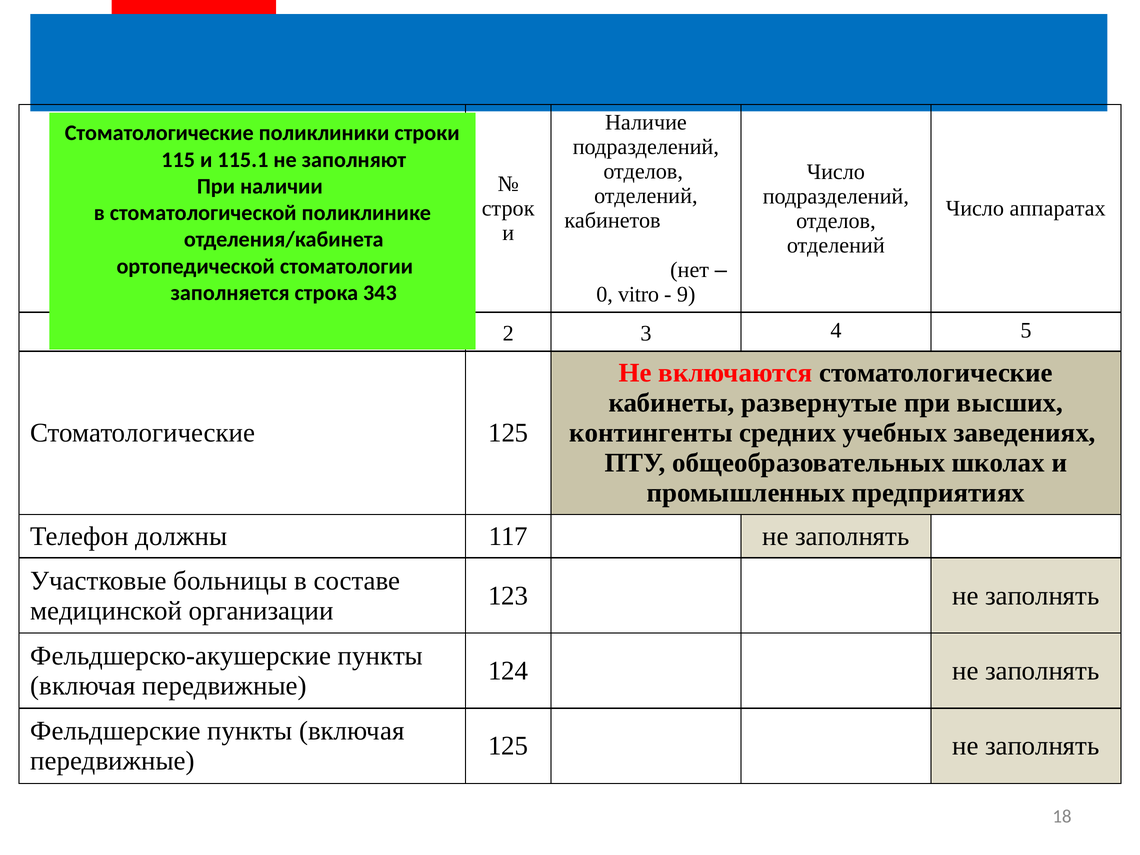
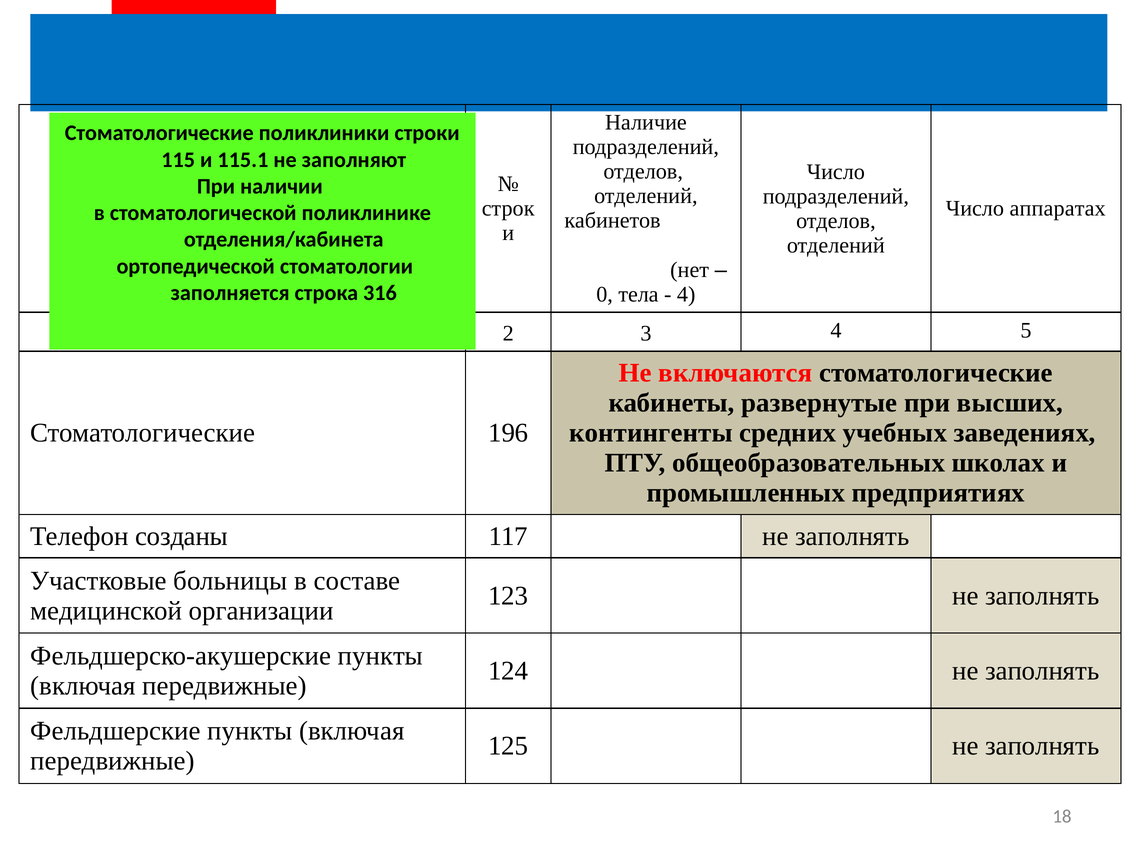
343: 343 -> 316 (380, 293)
vitro: vitro -> тела (639, 295)
9: 9 -> 4 (686, 295)
Стоматологические 125: 125 -> 196 (508, 433)
должны: должны -> созданы (182, 536)
